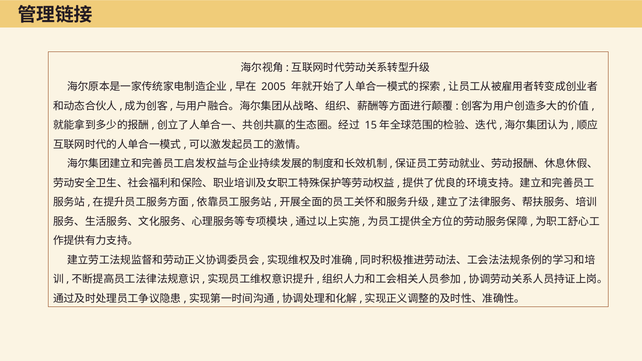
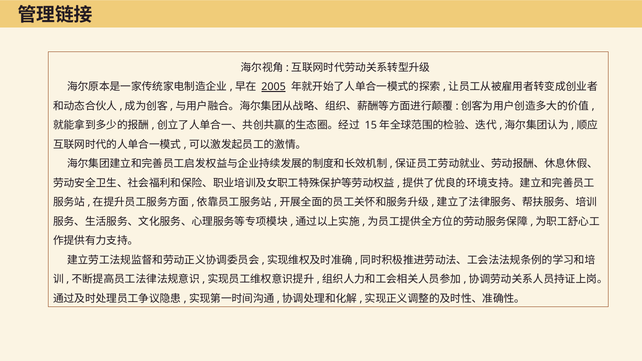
2005 underline: none -> present (274, 87)
